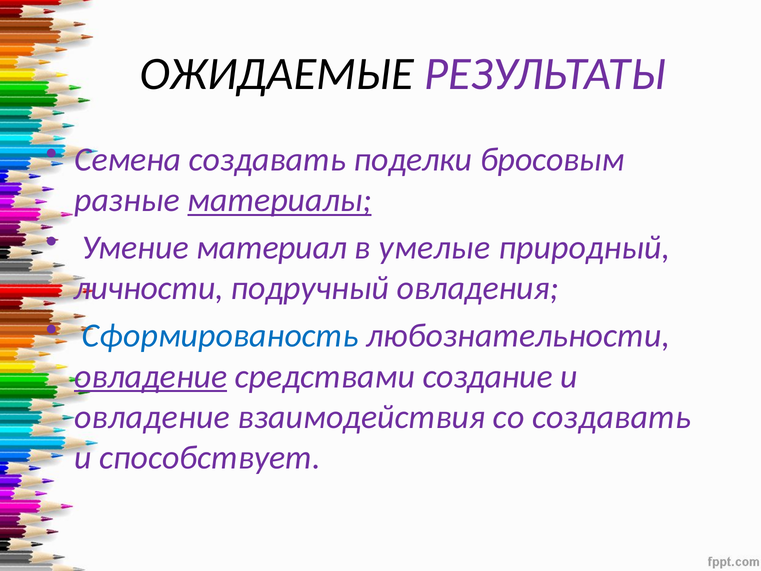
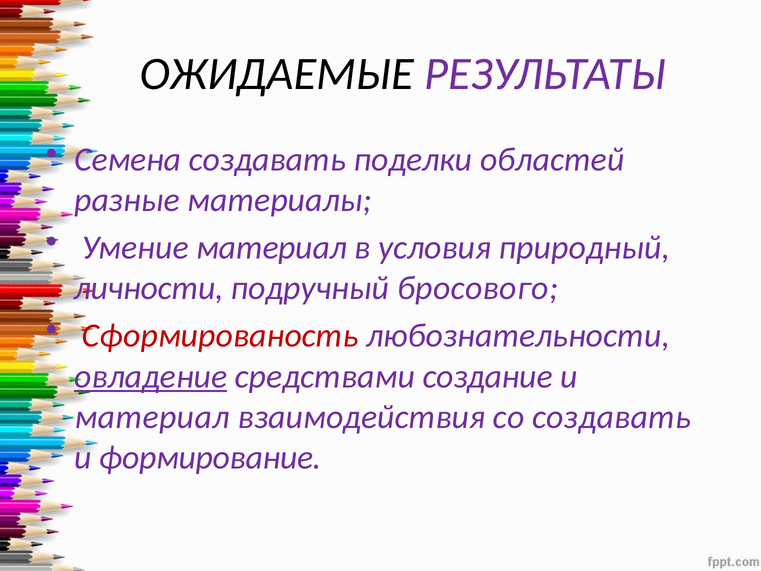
бросовым: бросовым -> областей (552, 160)
материалы underline: present -> none (280, 200)
умелые: умелые -> условия (435, 248)
овладения: овладения -> бросового (478, 288)
Сформированость colour: blue -> red (220, 336)
овладение: овладение -> материал (152, 417)
способствует: способствует -> формирование (210, 457)
